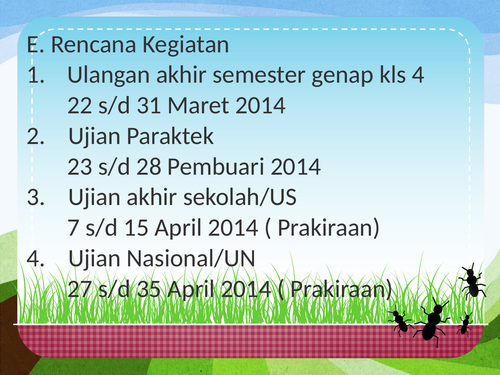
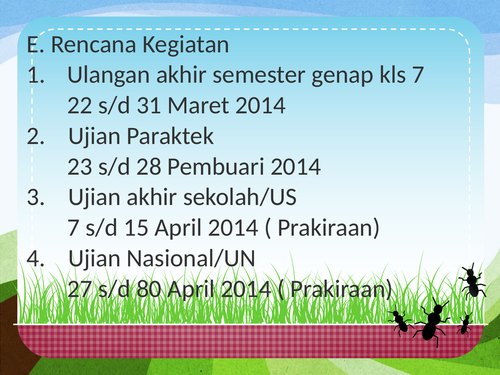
kls 4: 4 -> 7 (418, 75)
35: 35 -> 80 (149, 289)
